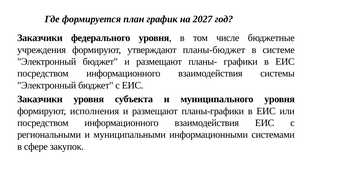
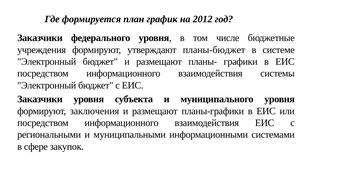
2027: 2027 -> 2012 (203, 19)
исполнения: исполнения -> заключения (95, 111)
